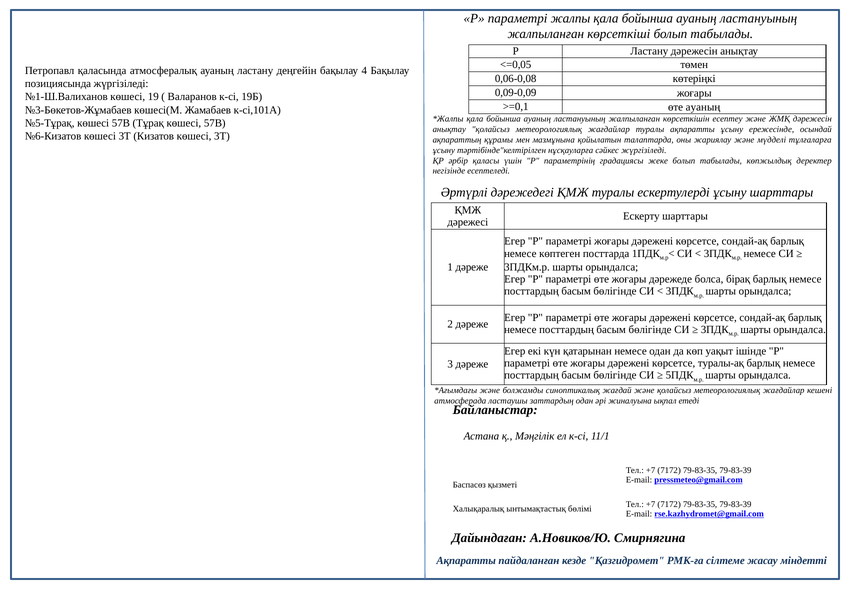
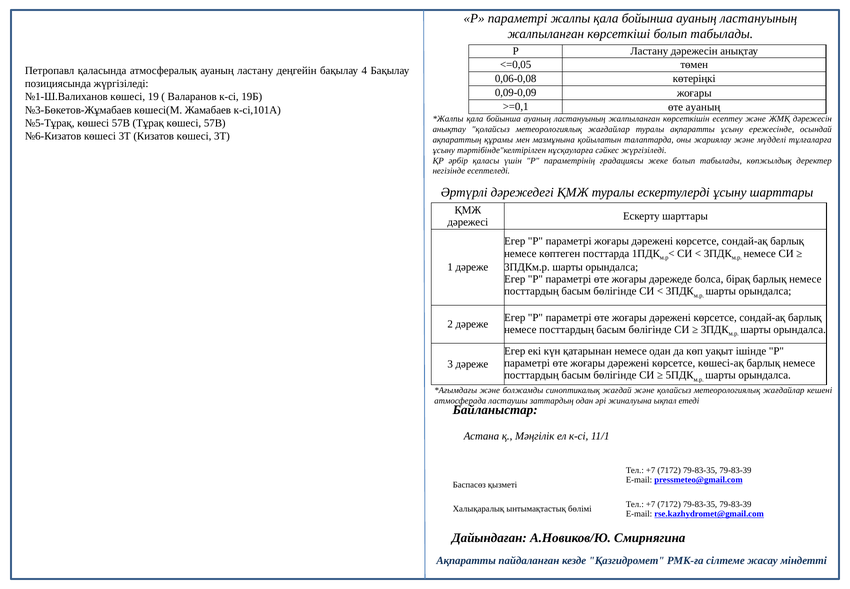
туралы-ақ: туралы-ақ -> көшесі-ақ (721, 363)
